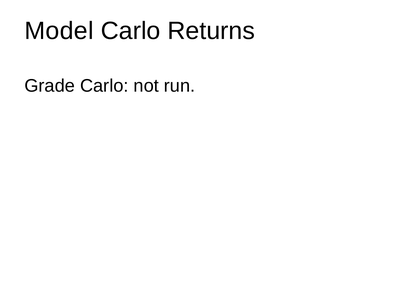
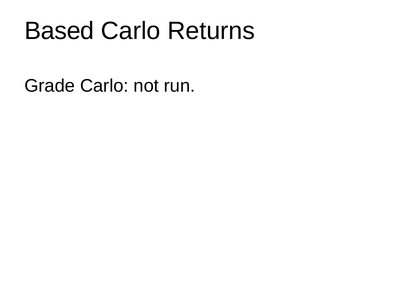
Model: Model -> Based (59, 31)
